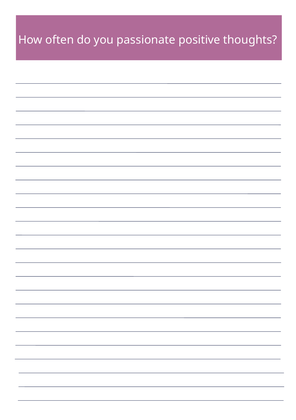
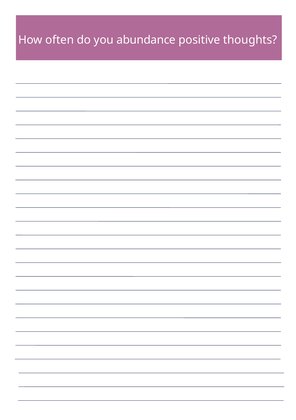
passionate: passionate -> abundance (146, 40)
